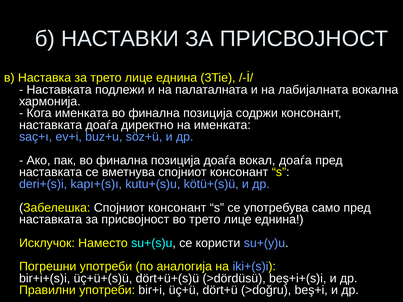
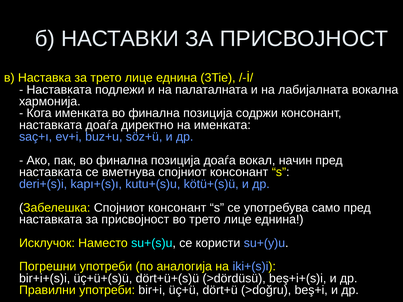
вокал доаѓа: доаѓа -> начин (295, 161)
